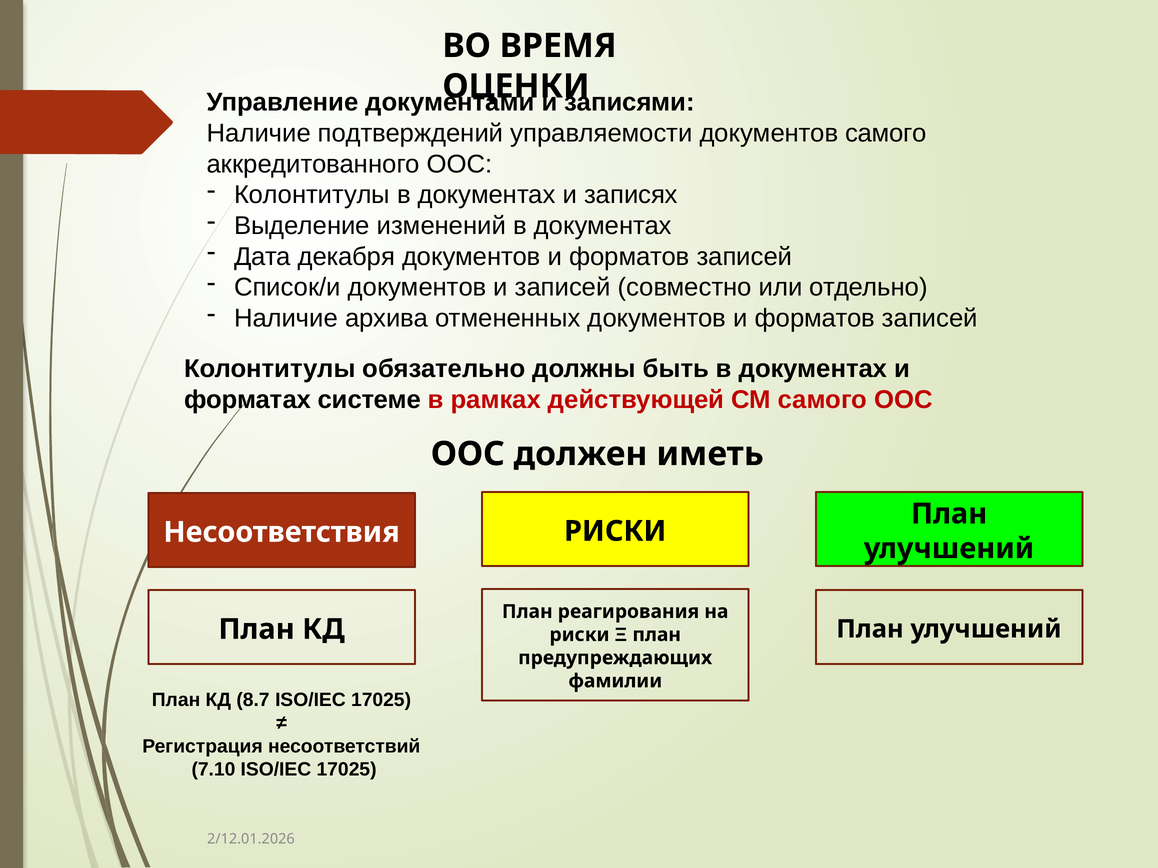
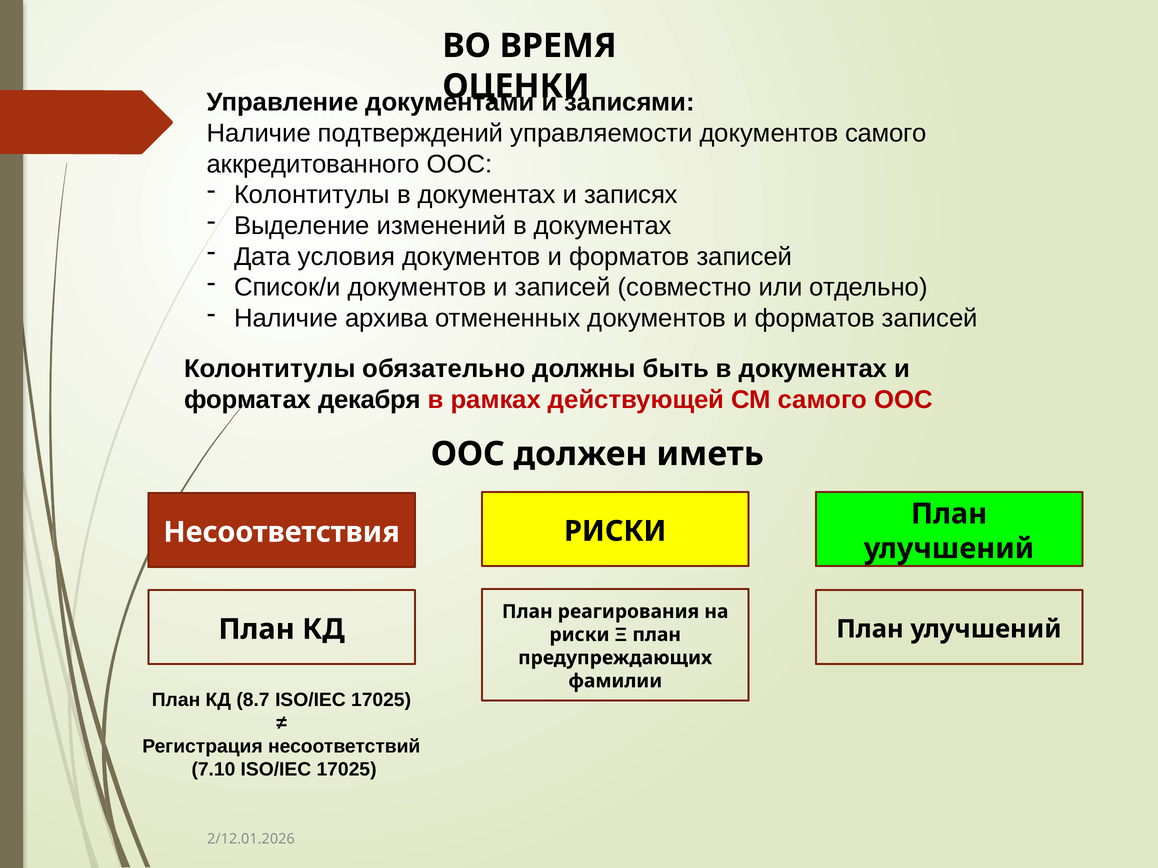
декабря: декабря -> условия (346, 257)
системе: системе -> декабря (369, 400)
